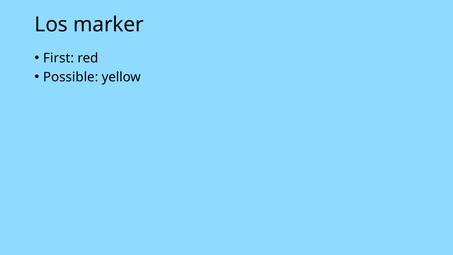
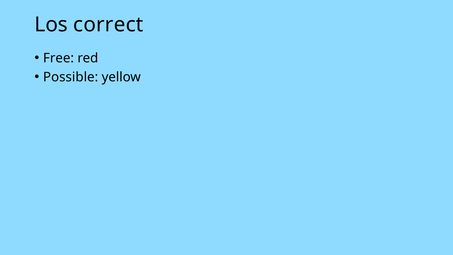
marker: marker -> correct (108, 24)
First: First -> Free (59, 58)
